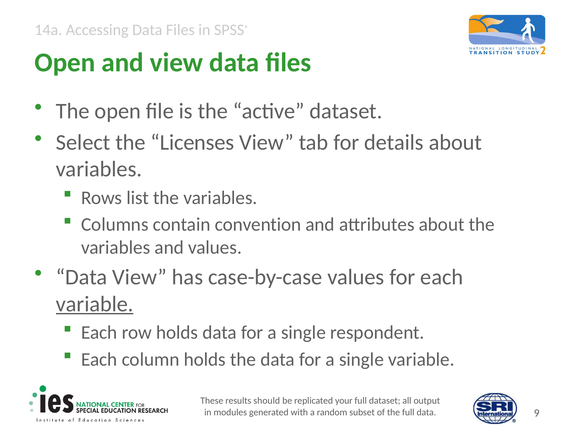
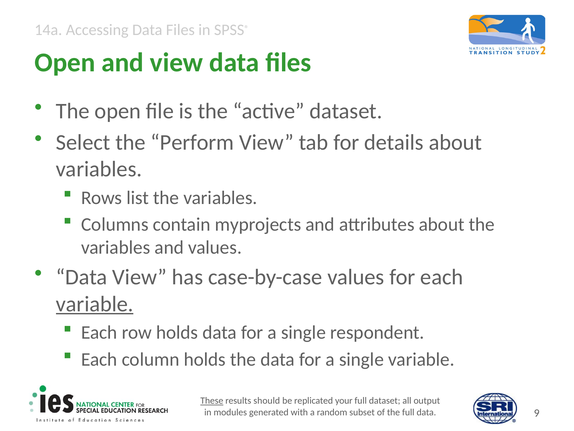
Licenses: Licenses -> Perform (192, 142)
convention: convention -> myprojects (258, 224)
These underline: none -> present (212, 400)
